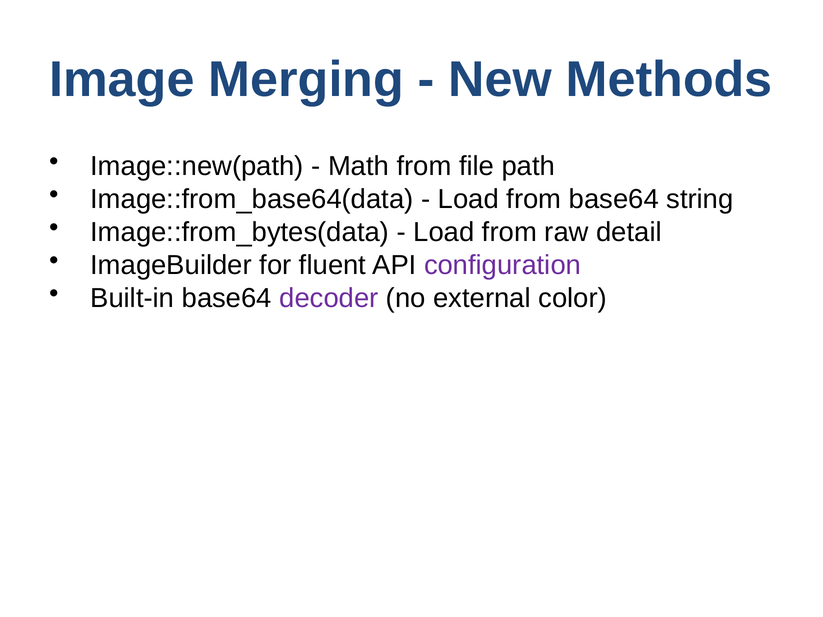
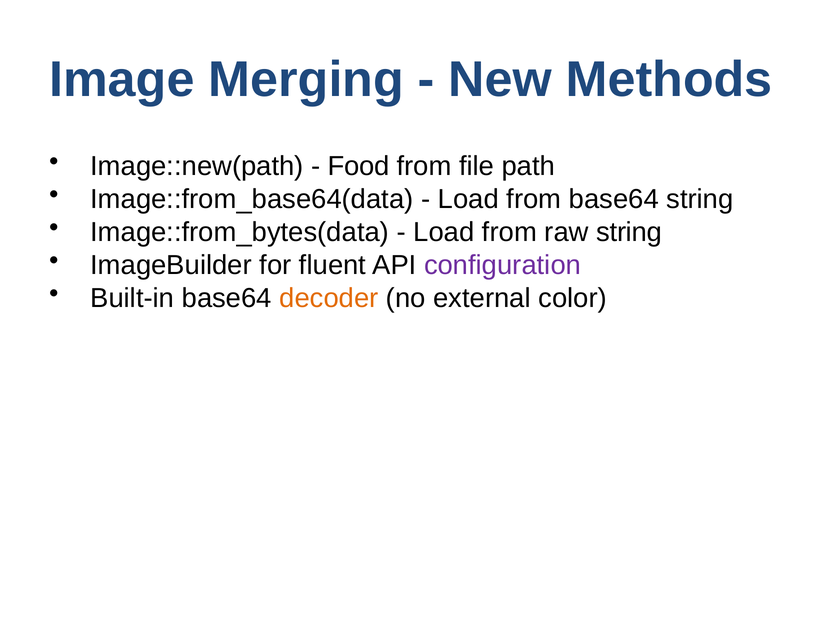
Math: Math -> Food (359, 166)
raw detail: detail -> string (629, 232)
decoder colour: purple -> orange (329, 298)
